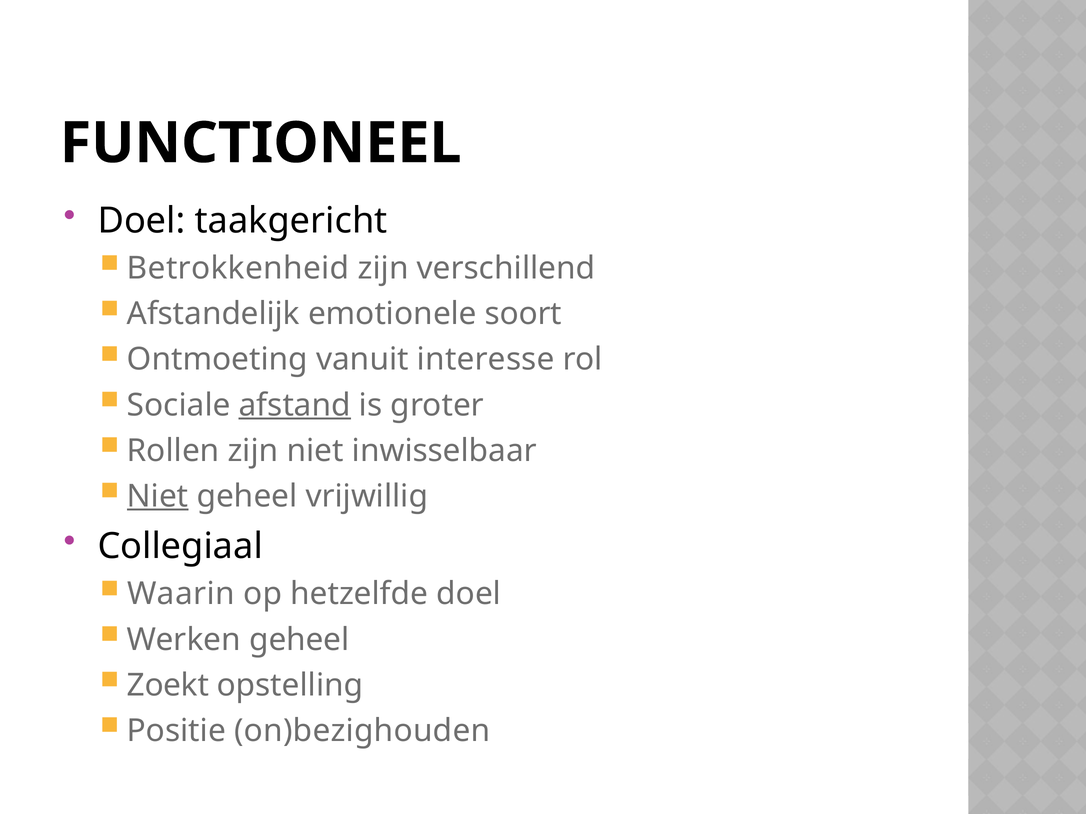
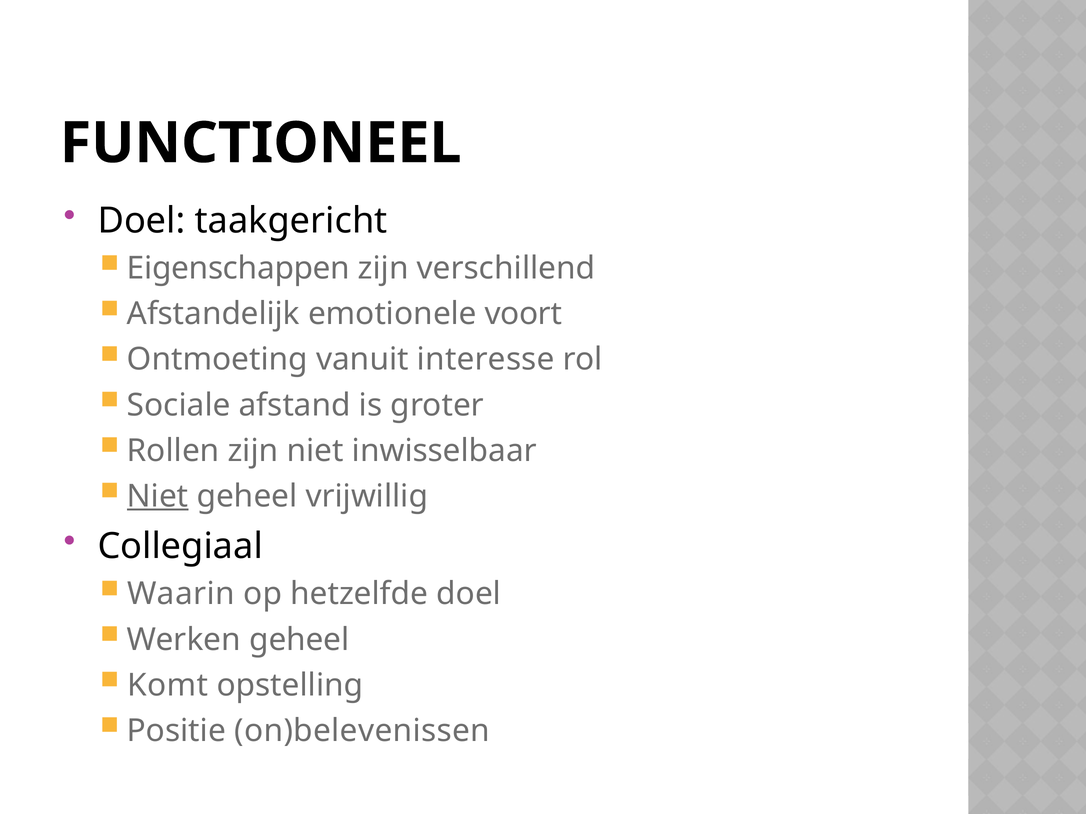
Betrokkenheid: Betrokkenheid -> Eigenschappen (238, 269)
soort: soort -> voort (523, 314)
afstand underline: present -> none (295, 405)
Zoekt: Zoekt -> Komt (168, 685)
on)bezighouden: on)bezighouden -> on)belevenissen (362, 731)
